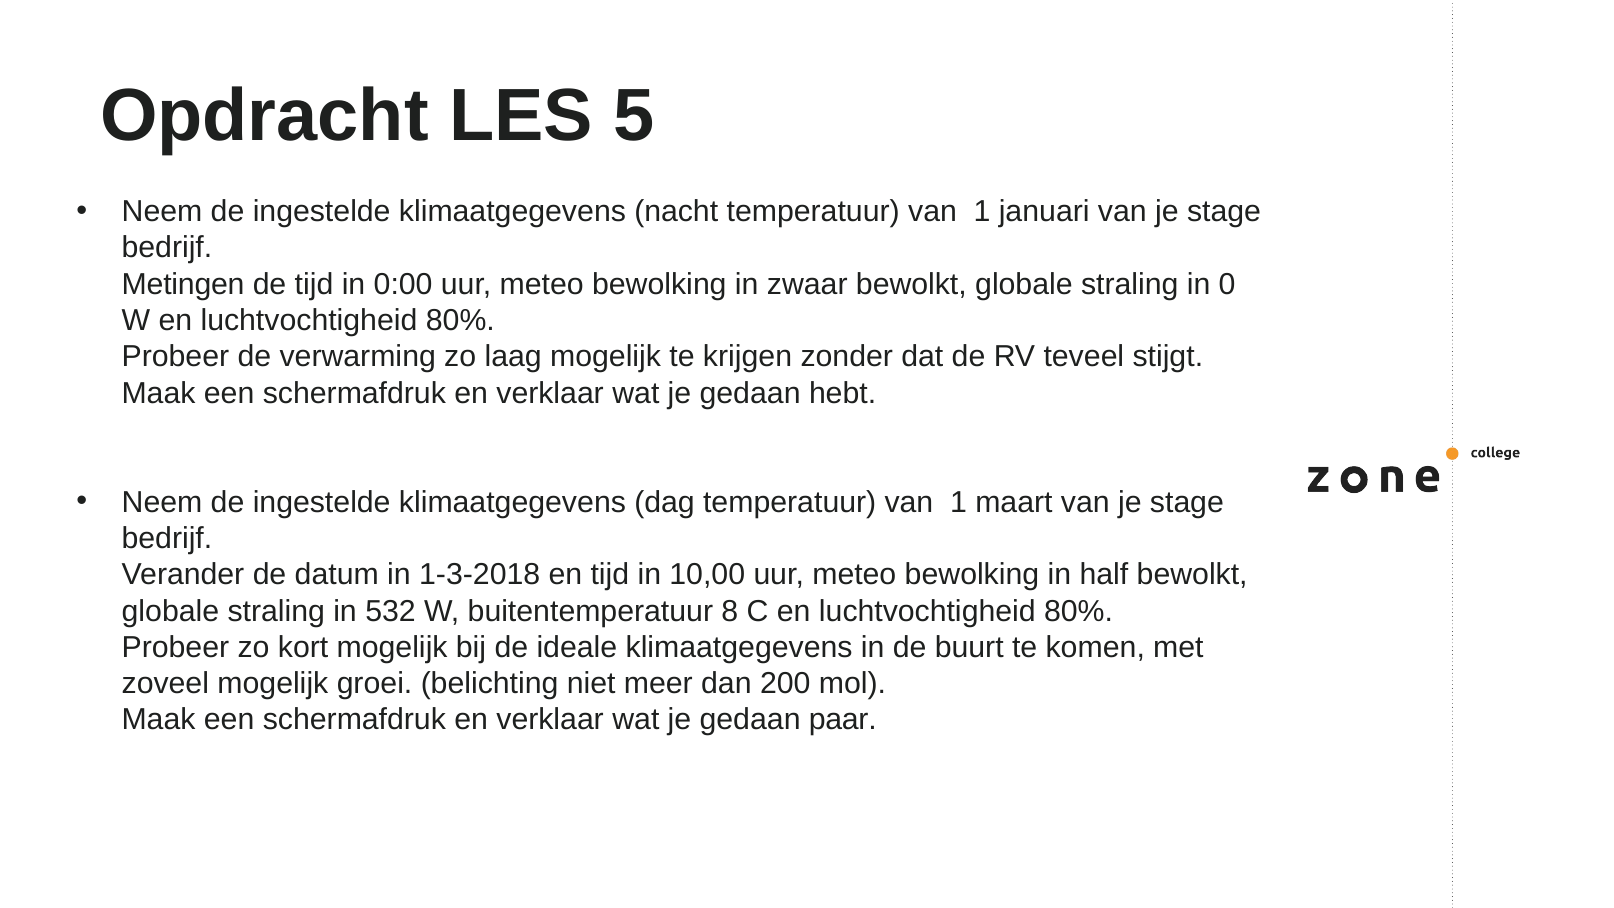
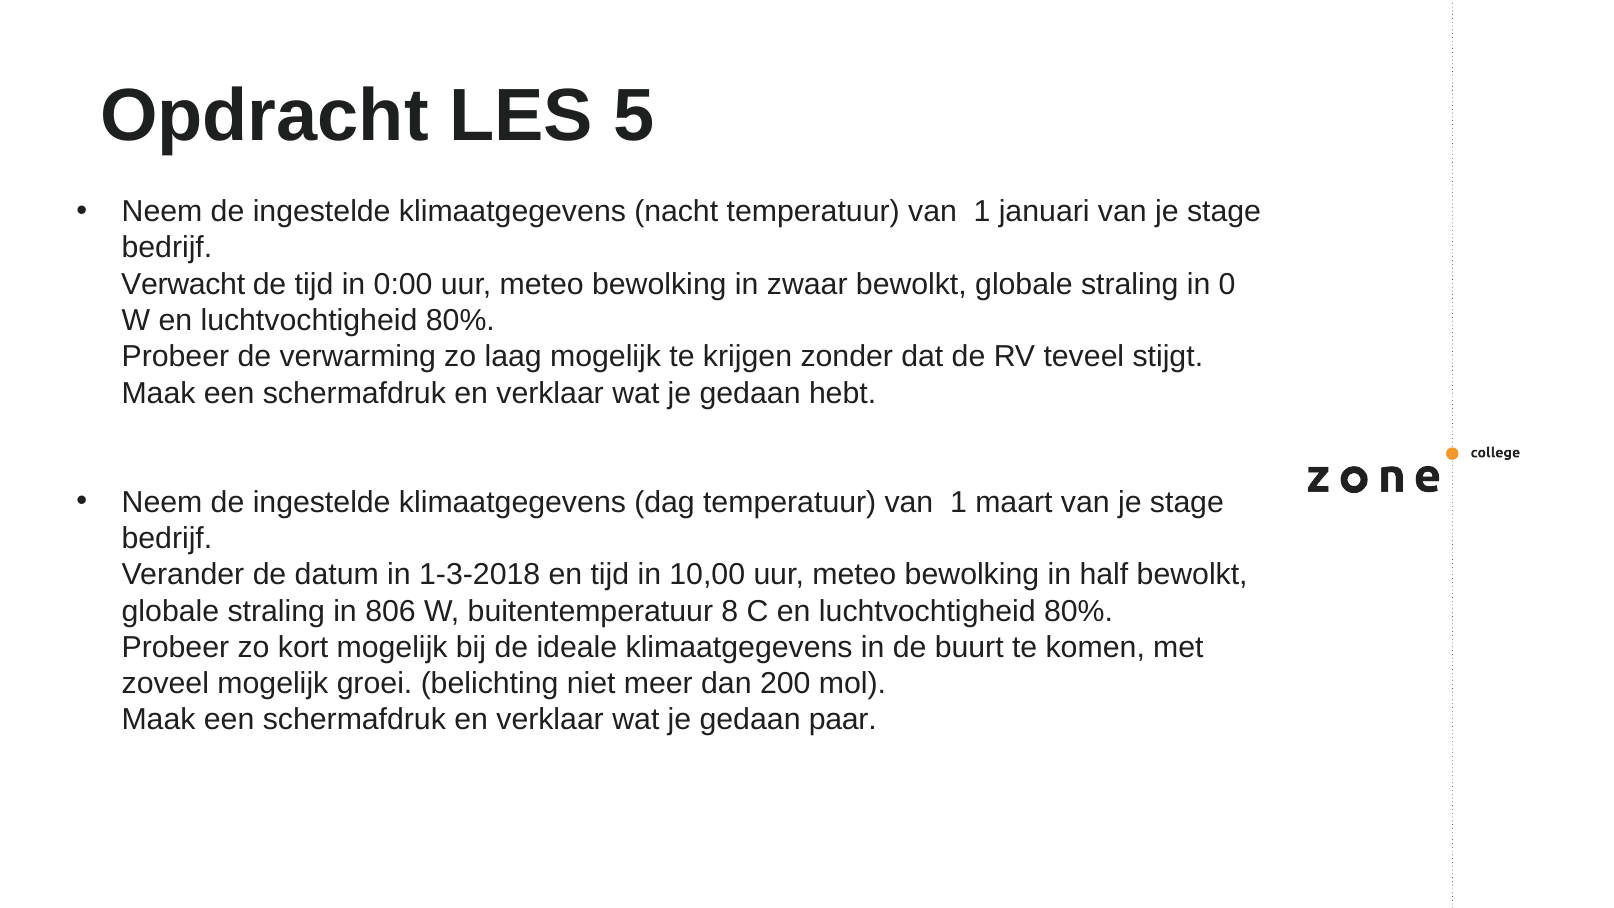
Metingen: Metingen -> Verwacht (183, 284)
532: 532 -> 806 (390, 611)
